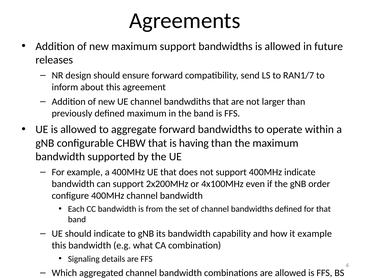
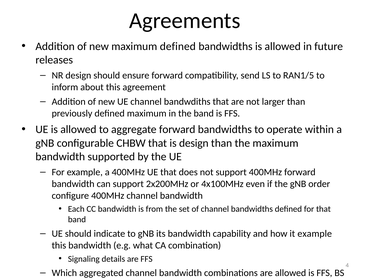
maximum support: support -> defined (178, 46)
RAN1/7: RAN1/7 -> RAN1/5 (299, 75)
is having: having -> design (194, 143)
400MHz indicate: indicate -> forward (300, 172)
